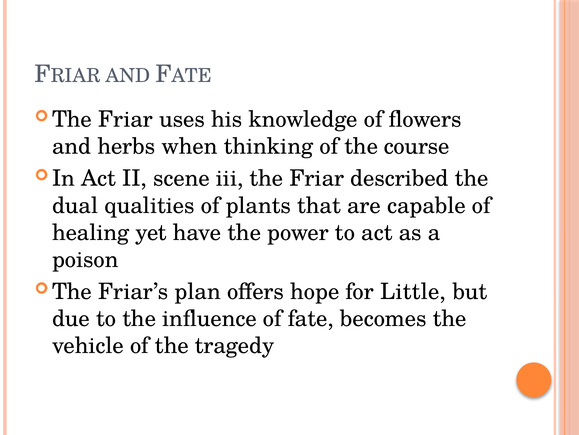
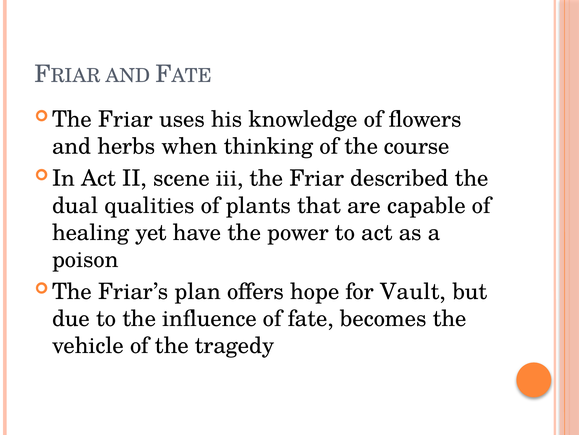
Little: Little -> Vault (413, 291)
